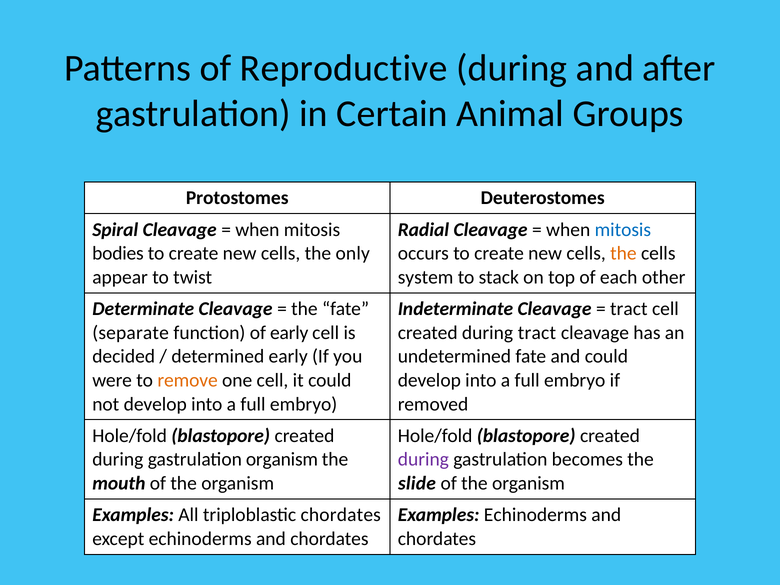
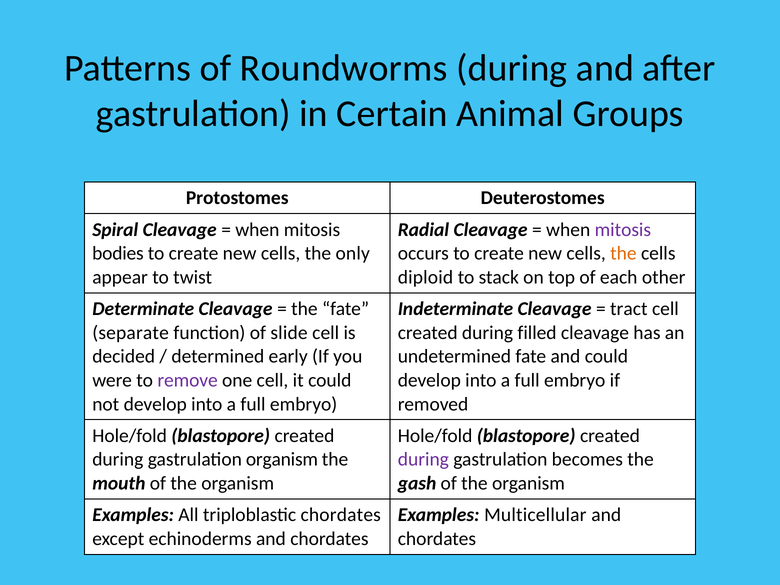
Reproductive: Reproductive -> Roundworms (344, 68)
mitosis colour: blue -> purple (623, 230)
system: system -> diploid (425, 277)
of early: early -> slide (289, 333)
during tract: tract -> filled (537, 333)
remove colour: orange -> purple (188, 380)
slide: slide -> gash (417, 483)
Examples Echinoderms: Echinoderms -> Multicellular (535, 515)
